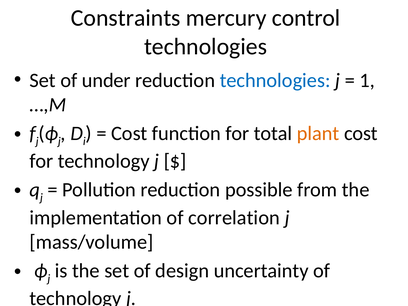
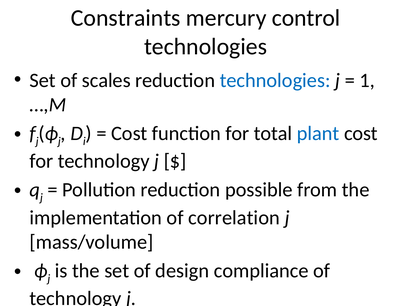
under: under -> scales (106, 80)
plant colour: orange -> blue (318, 133)
uncertainty: uncertainty -> compliance (261, 271)
